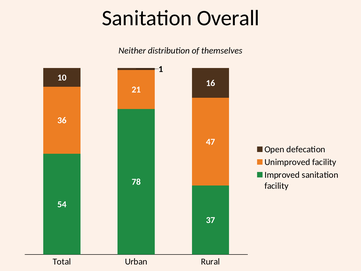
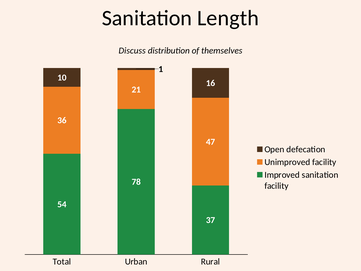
Overall: Overall -> Length (228, 18)
Neither: Neither -> Discuss (132, 50)
